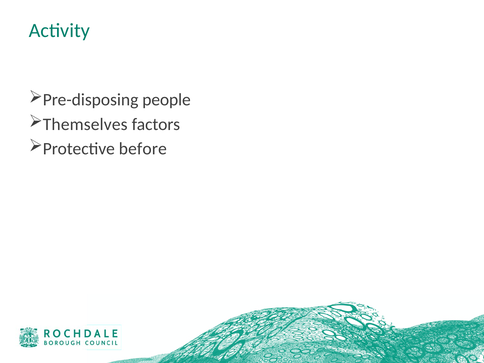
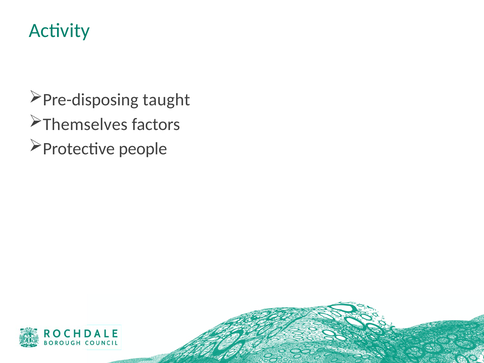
people: people -> taught (166, 100)
before: before -> people (143, 149)
